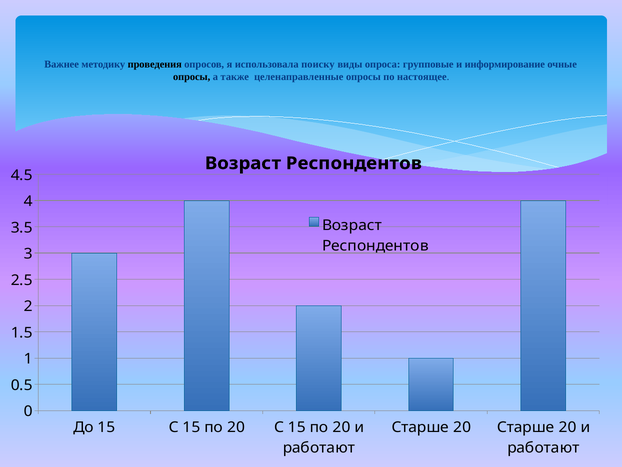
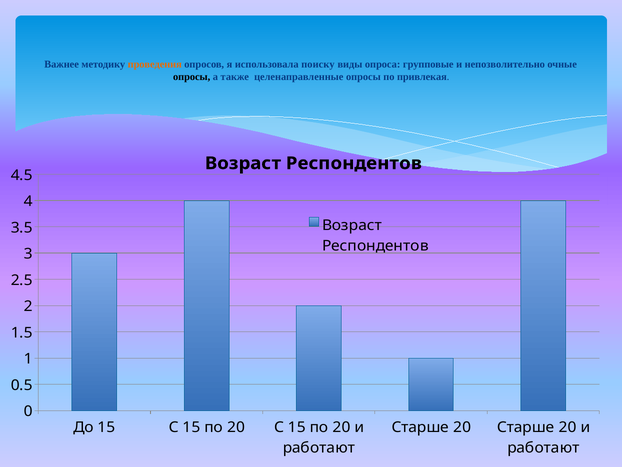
проведения colour: black -> orange (155, 64)
информирование: информирование -> непозволительно (505, 64)
настоящее: настоящее -> привлекая (422, 77)
